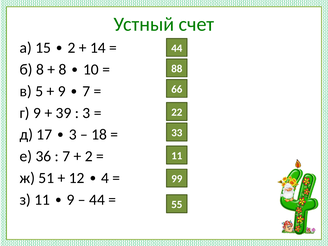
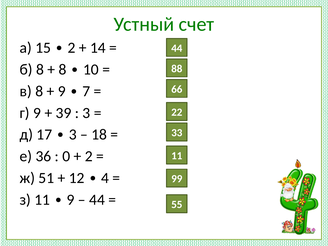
в 5: 5 -> 8 (39, 91)
7: 7 -> 0 (66, 156)
